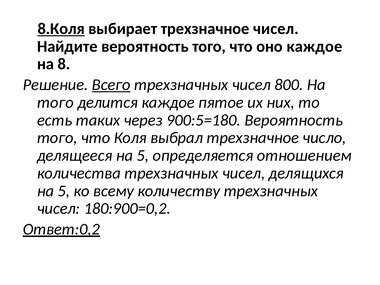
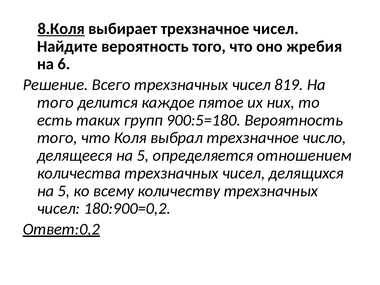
оно каждое: каждое -> жребия (314, 46)
8: 8 -> 6 (64, 64)
Всего underline: present -> none (111, 85)
800: 800 -> 819 (289, 85)
через: через -> групп (143, 120)
